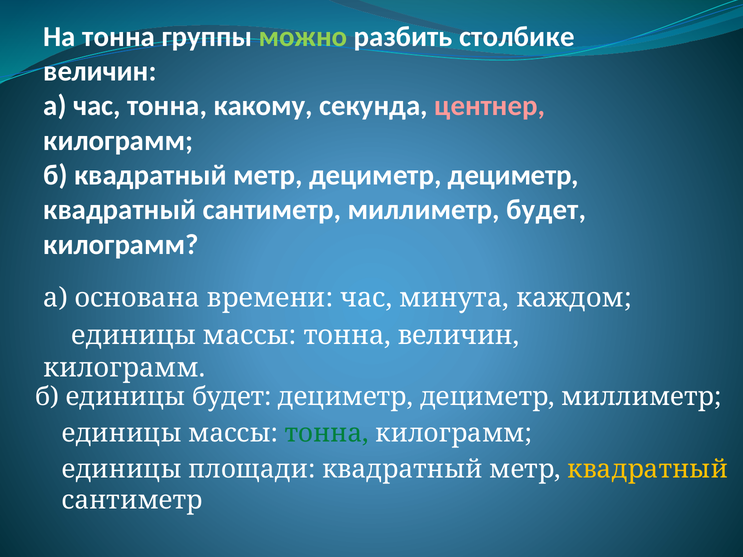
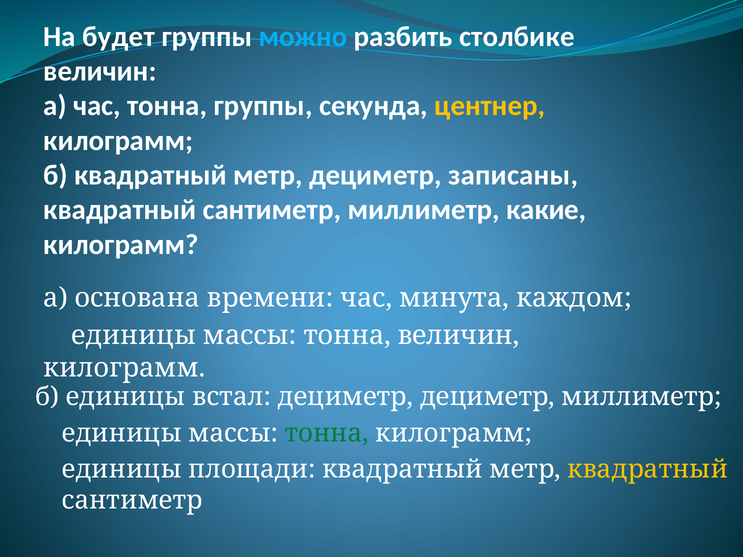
На тонна: тонна -> будет (119, 37)
можно colour: light green -> light blue (303, 37)
тонна какому: какому -> группы (263, 106)
центнер colour: pink -> yellow (490, 106)
метр дециметр дециметр: дециметр -> записаны (513, 175)
миллиметр будет: будет -> какие (546, 210)
единицы будет: будет -> встал (232, 397)
